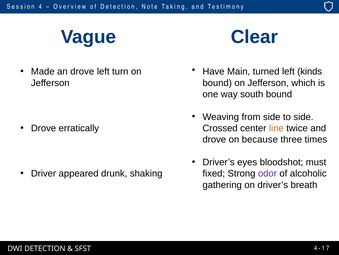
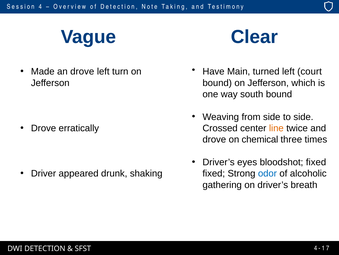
kinds: kinds -> court (310, 71)
because: because -> chemical (260, 139)
bloodshot must: must -> fixed (316, 162)
odor colour: purple -> blue (267, 173)
